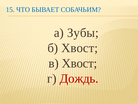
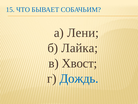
Зубы: Зубы -> Лени (83, 33)
б Хвост: Хвост -> Лайка (80, 48)
Дождь colour: red -> blue (79, 78)
